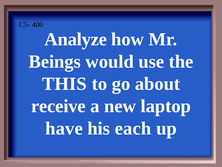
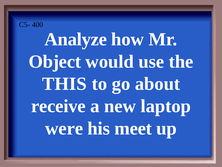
Beings: Beings -> Object (55, 61)
have: have -> were (64, 128)
each: each -> meet (133, 128)
